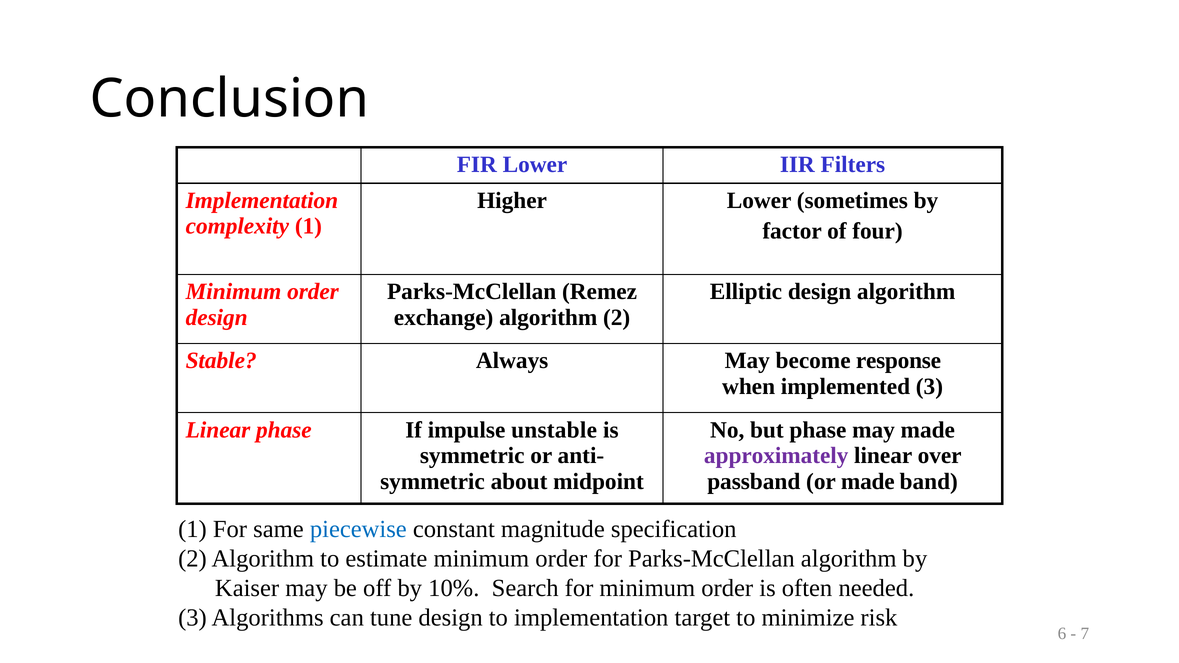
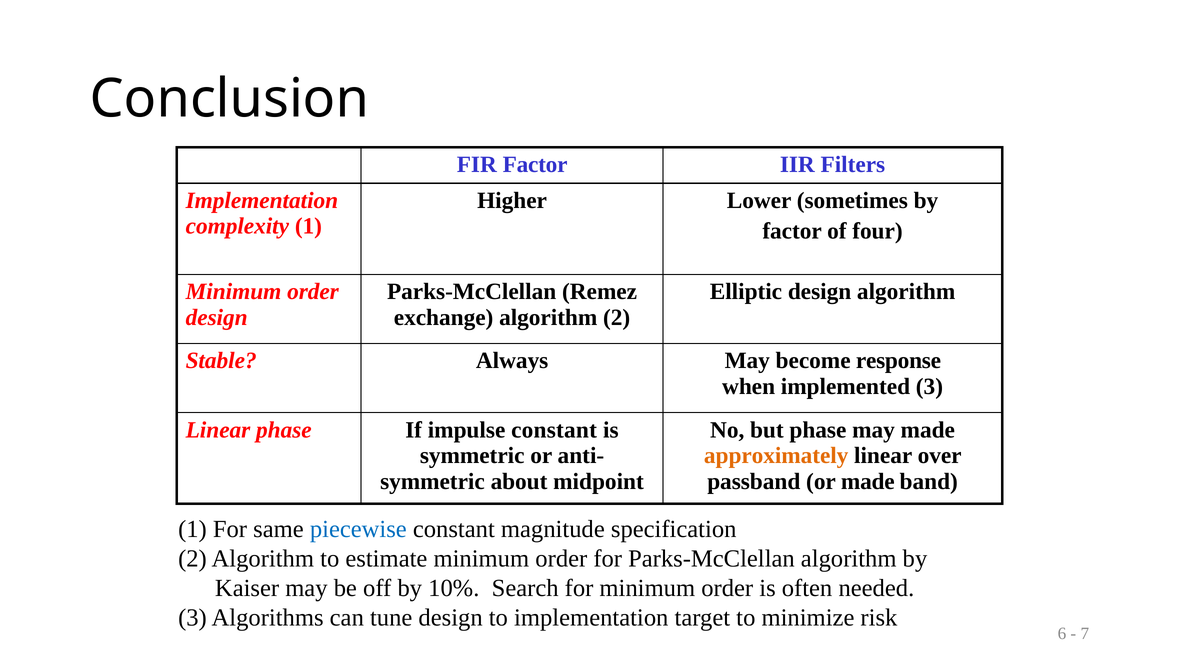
FIR Lower: Lower -> Factor (535, 165)
impulse unstable: unstable -> constant (554, 430)
approximately colour: purple -> orange (776, 456)
